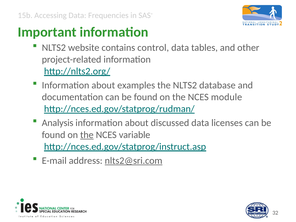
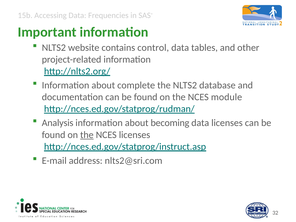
examples: examples -> complete (136, 85)
discussed: discussed -> becoming (170, 123)
NCES variable: variable -> licenses (135, 135)
nlts2@sri.com underline: present -> none (134, 161)
